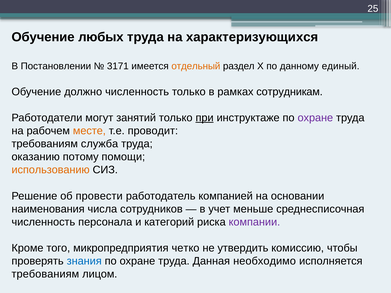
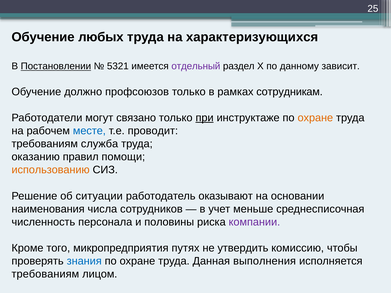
Постановлении underline: none -> present (56, 66)
3171: 3171 -> 5321 (118, 66)
отдельный colour: orange -> purple (196, 66)
единый: единый -> зависит (341, 66)
должно численность: численность -> профсоюзов (137, 92)
занятий: занятий -> связано (136, 118)
охране colour: purple -> orange (315, 118)
месте colour: orange -> blue (89, 131)
потому: потому -> правил (81, 157)
провести: провести -> ситуации (99, 196)
компанией: компанией -> оказывают (226, 196)
категорий: категорий -> половины (169, 222)
четко: четко -> путях (186, 248)
необходимо: необходимо -> выполнения (265, 261)
